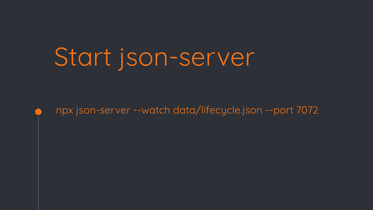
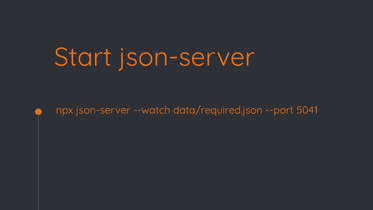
data/lifecycle.json: data/lifecycle.json -> data/required.json (218, 110)
7072: 7072 -> 5041 (307, 110)
